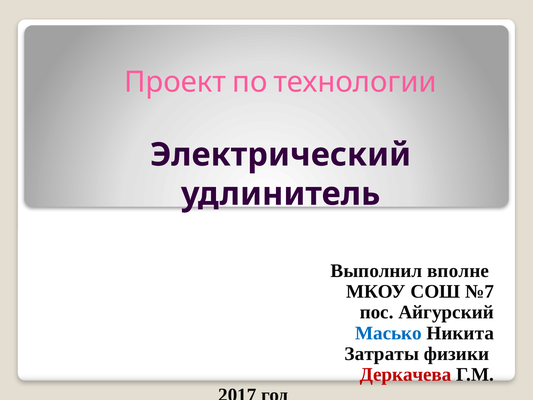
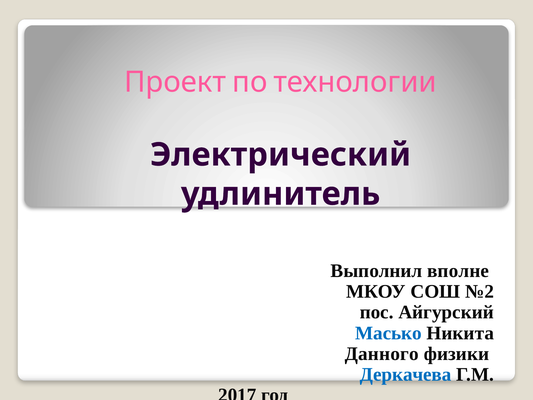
№7: №7 -> №2 (480, 291)
Затраты: Затраты -> Данного (382, 354)
Деркачева colour: red -> blue (406, 374)
